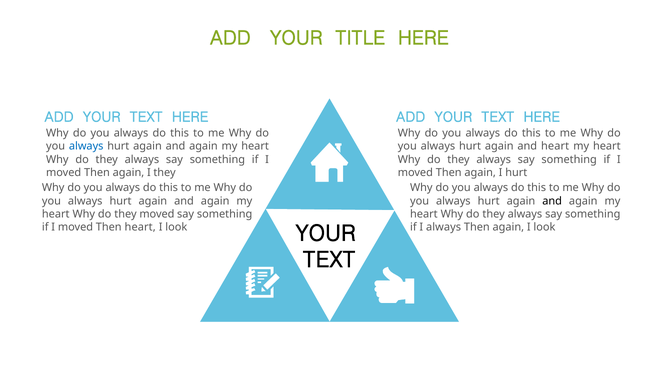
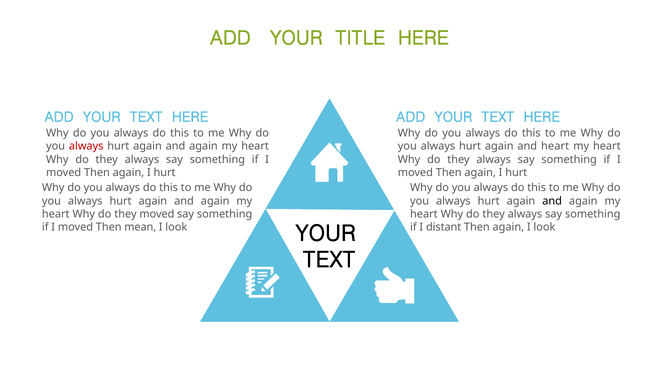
always colour: blue -> red (86, 146)
they: they -> hurt (165, 172)
Then heart: heart -> mean (140, 227)
I always: always -> distant (444, 227)
